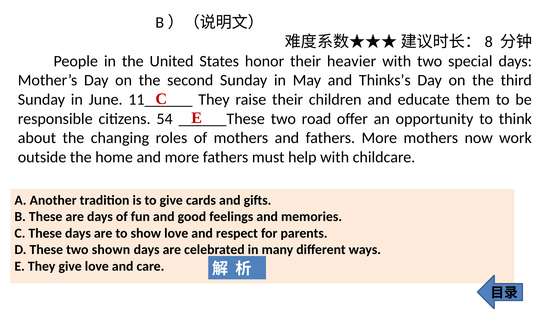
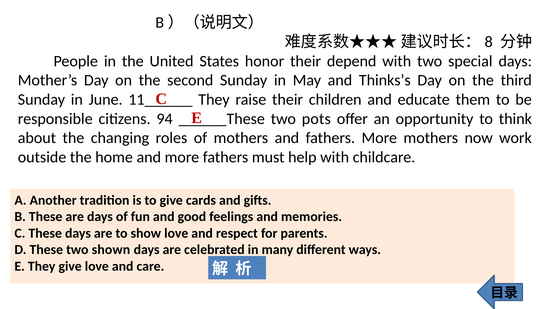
heavier: heavier -> depend (352, 61)
54: 54 -> 94 (165, 119)
road: road -> pots (316, 119)
